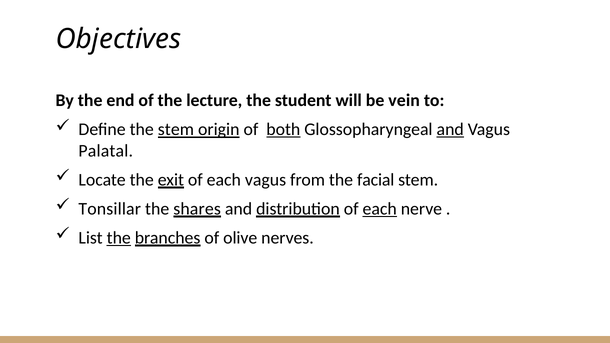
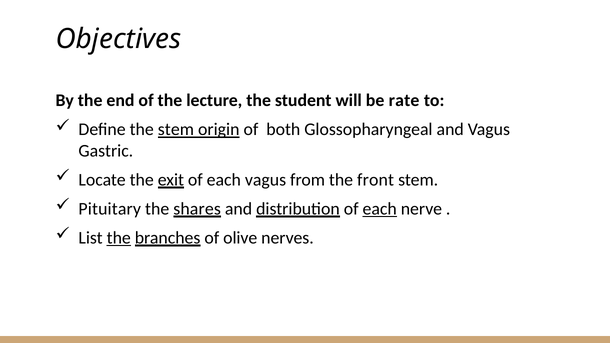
vein: vein -> rate (404, 101)
both underline: present -> none (283, 130)
and underline: present -> none (450, 130)
Palatal: Palatal -> Gastric (106, 151)
facial: facial -> front (376, 180)
Tonsillar: Tonsillar -> Pituitary (110, 209)
